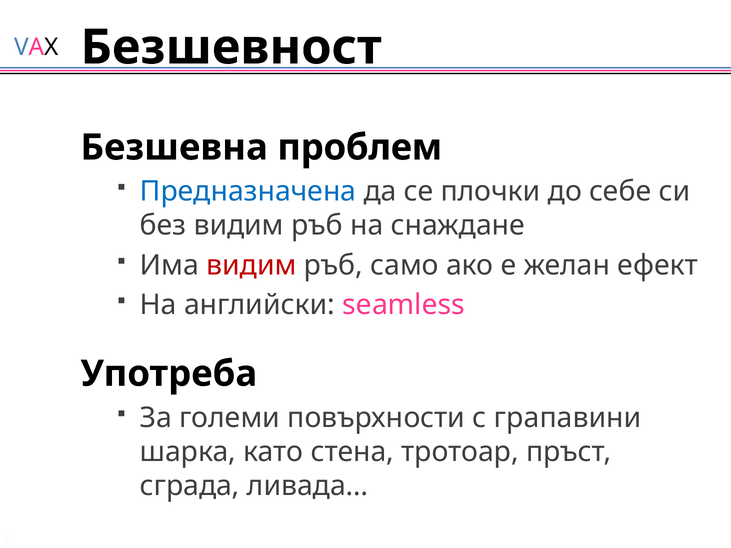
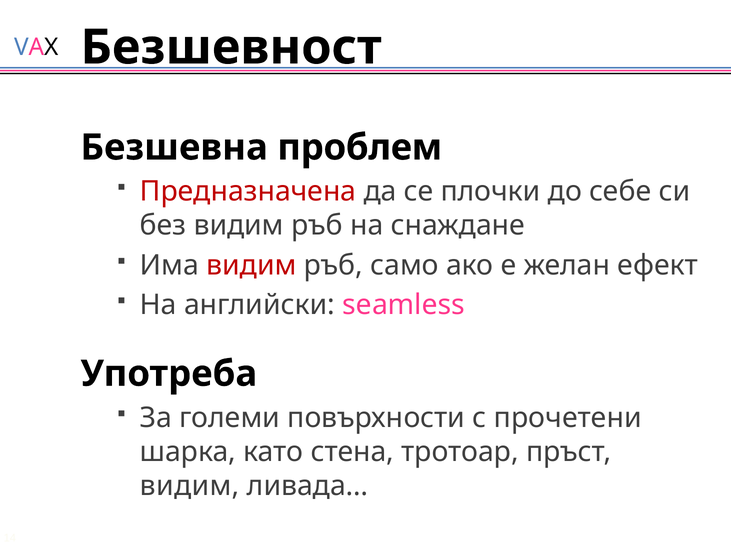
Предназначена colour: blue -> red (248, 192)
грапавини: грапавини -> прочетени (568, 418)
сграда: сграда -> видим (190, 486)
